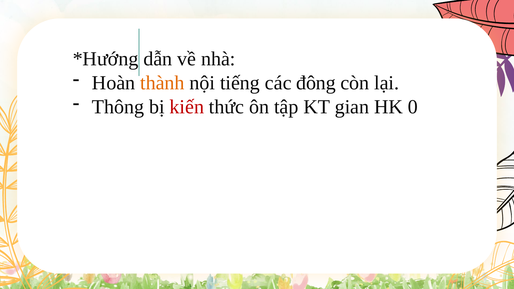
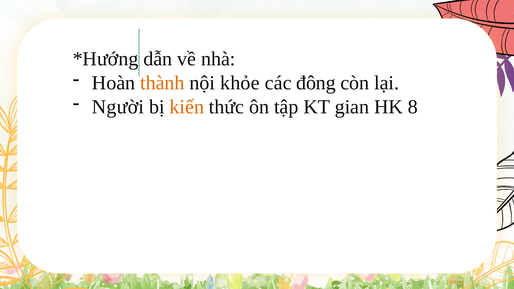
tiếng: tiếng -> khỏe (240, 83)
Thông: Thông -> Người (118, 107)
kiến colour: red -> orange (187, 107)
0: 0 -> 8 (413, 107)
